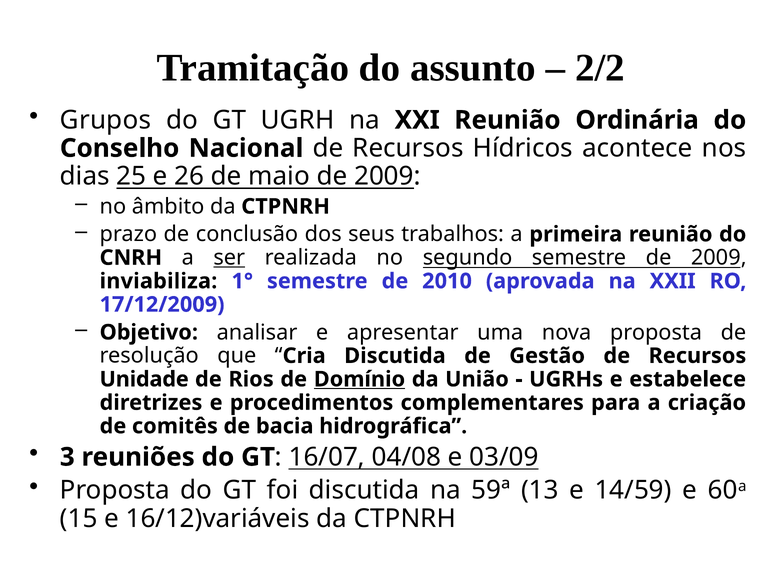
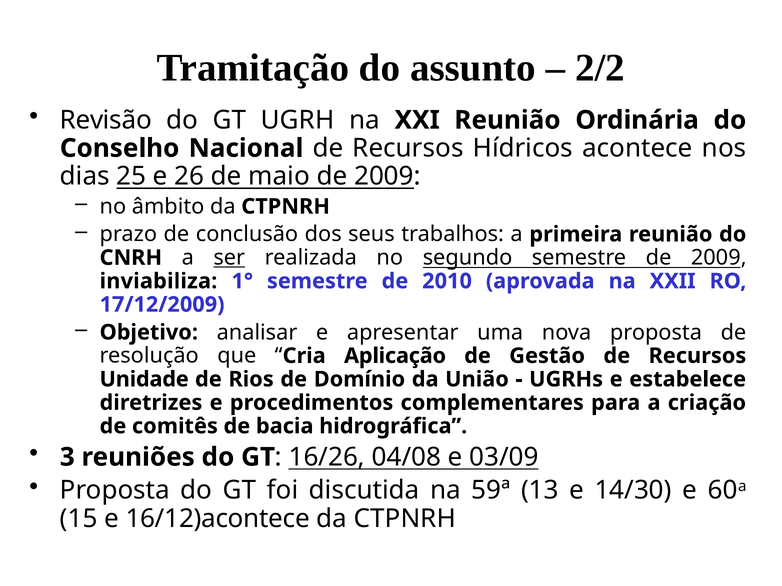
Grupos: Grupos -> Revisão (106, 120)
Cria Discutida: Discutida -> Aplicação (395, 356)
Domínio underline: present -> none (359, 380)
16/07: 16/07 -> 16/26 (327, 457)
14/59: 14/59 -> 14/30 (633, 491)
16/12)variáveis: 16/12)variáveis -> 16/12)acontece (218, 519)
